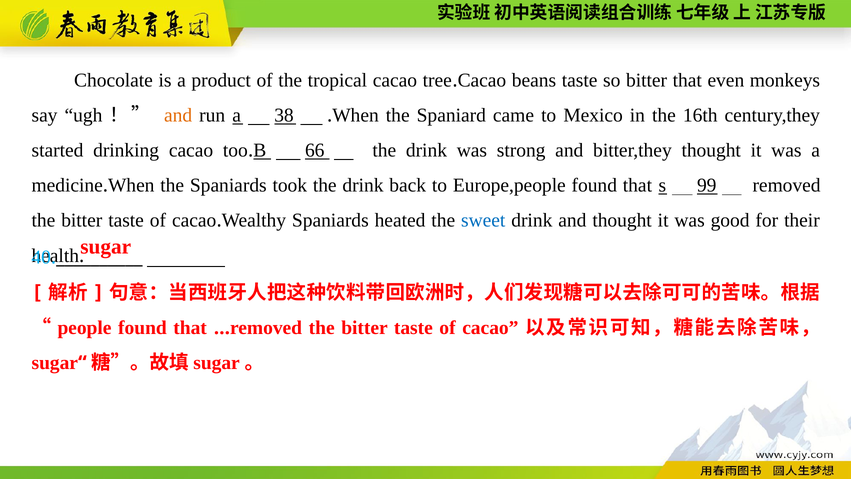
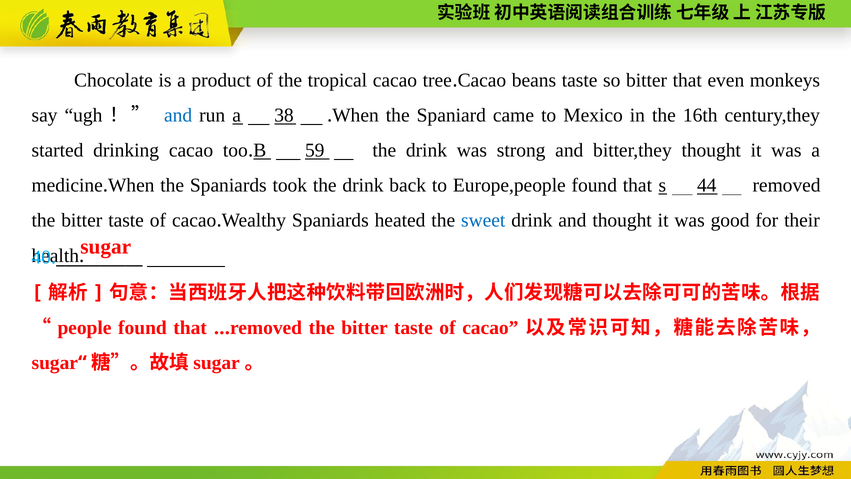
and colour: orange -> blue (178, 115)
66: 66 -> 59 (315, 150)
99: 99 -> 44 (707, 185)
